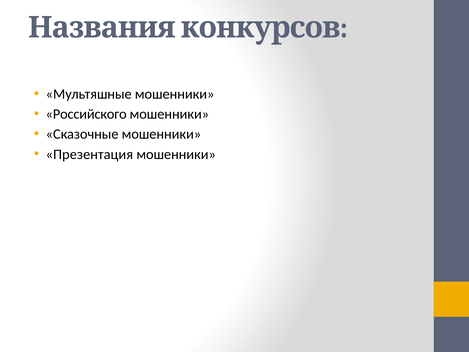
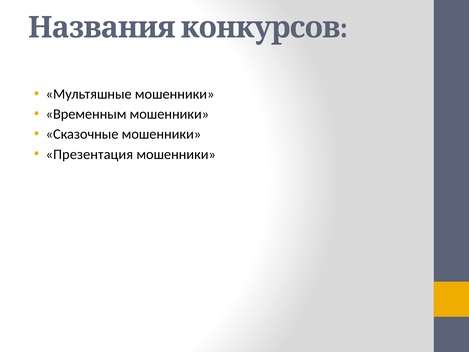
Российского: Российского -> Временным (86, 114)
